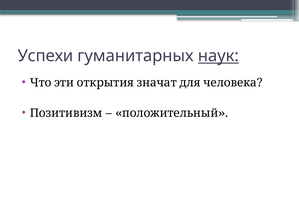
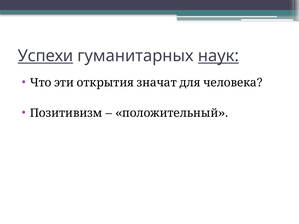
Успехи underline: none -> present (45, 56)
